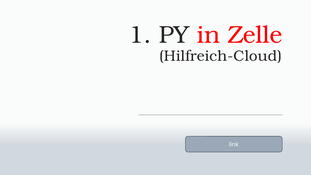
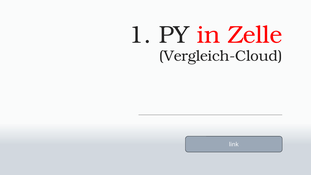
Hilfreich-Cloud: Hilfreich-Cloud -> Vergleich-Cloud (221, 56)
